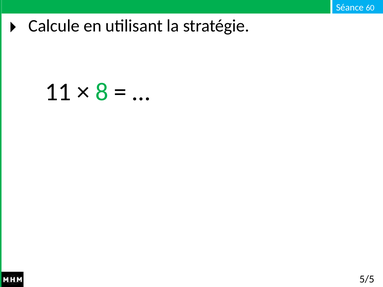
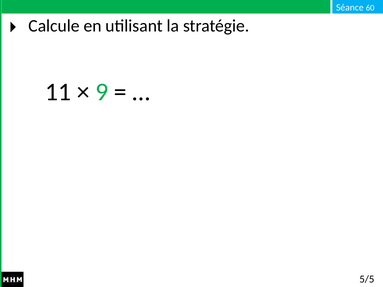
8: 8 -> 9 (102, 92)
